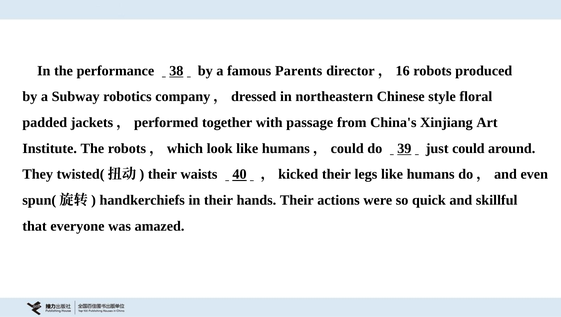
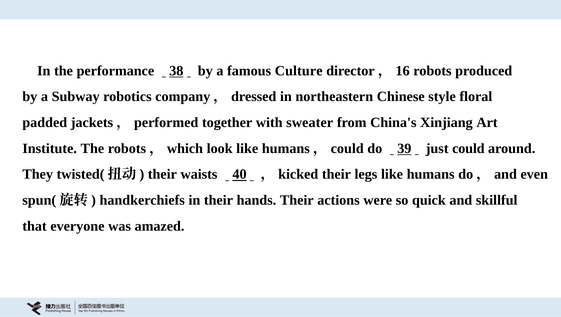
Parents: Parents -> Culture (299, 71)
passage: passage -> sweater (310, 123)
